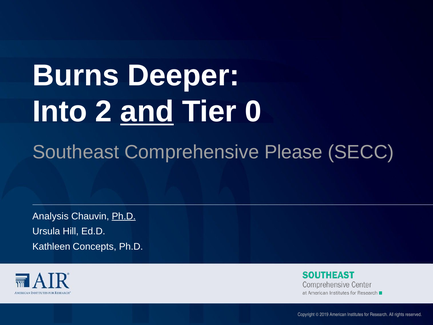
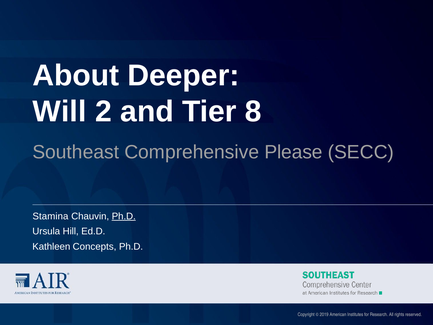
Burns: Burns -> About (76, 75)
Into: Into -> Will (59, 111)
and underline: present -> none (147, 111)
0: 0 -> 8 (253, 111)
Analysis: Analysis -> Stamina (50, 216)
